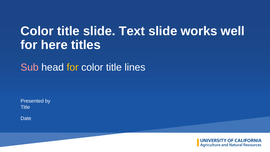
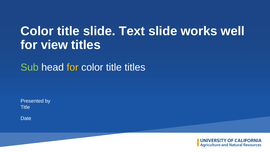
here: here -> view (54, 45)
Sub colour: pink -> light green (30, 67)
title lines: lines -> titles (135, 67)
